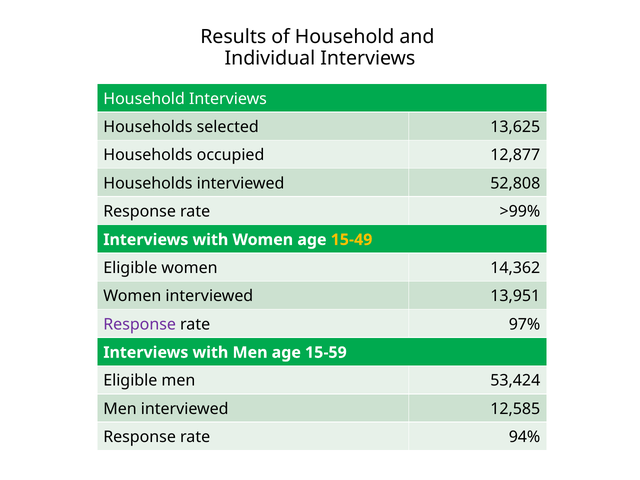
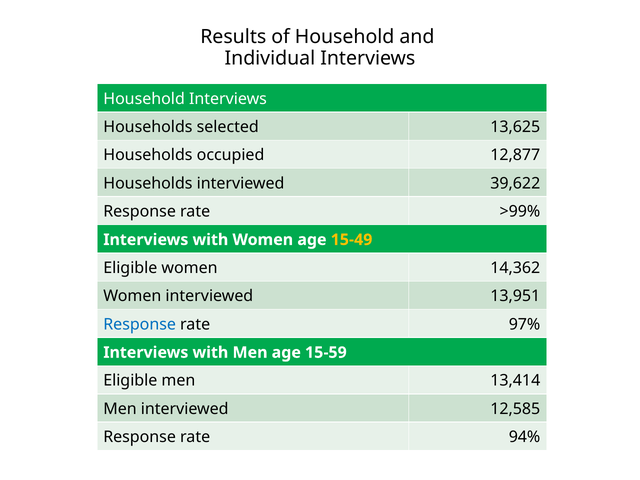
52,808: 52,808 -> 39,622 (515, 183)
Response colour: purple -> blue (140, 324)
53,424: 53,424 -> 13,414 (515, 381)
